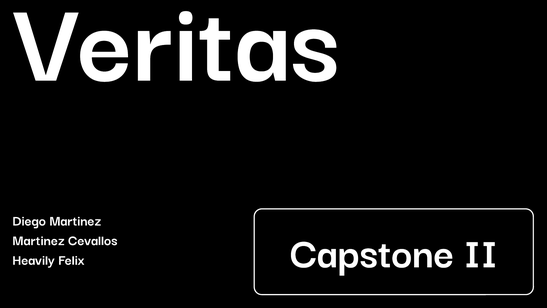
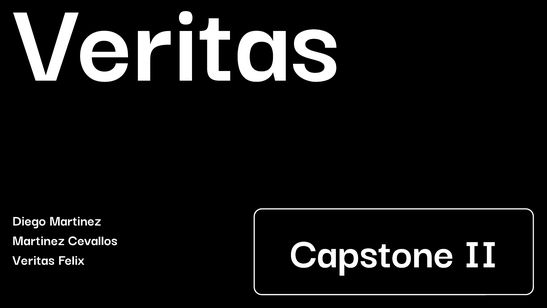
Heavily: Heavily -> Veritas (33, 259)
